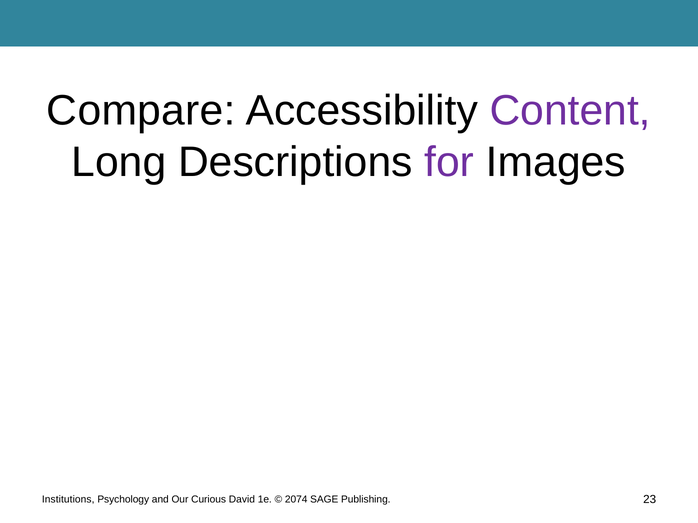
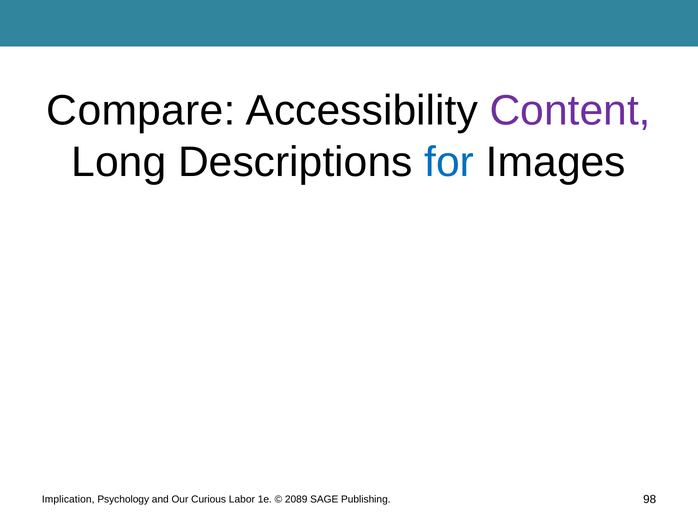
for colour: purple -> blue (449, 162)
Institutions: Institutions -> Implication (68, 500)
David: David -> Labor (242, 500)
2074: 2074 -> 2089 (296, 500)
23: 23 -> 98 (650, 500)
